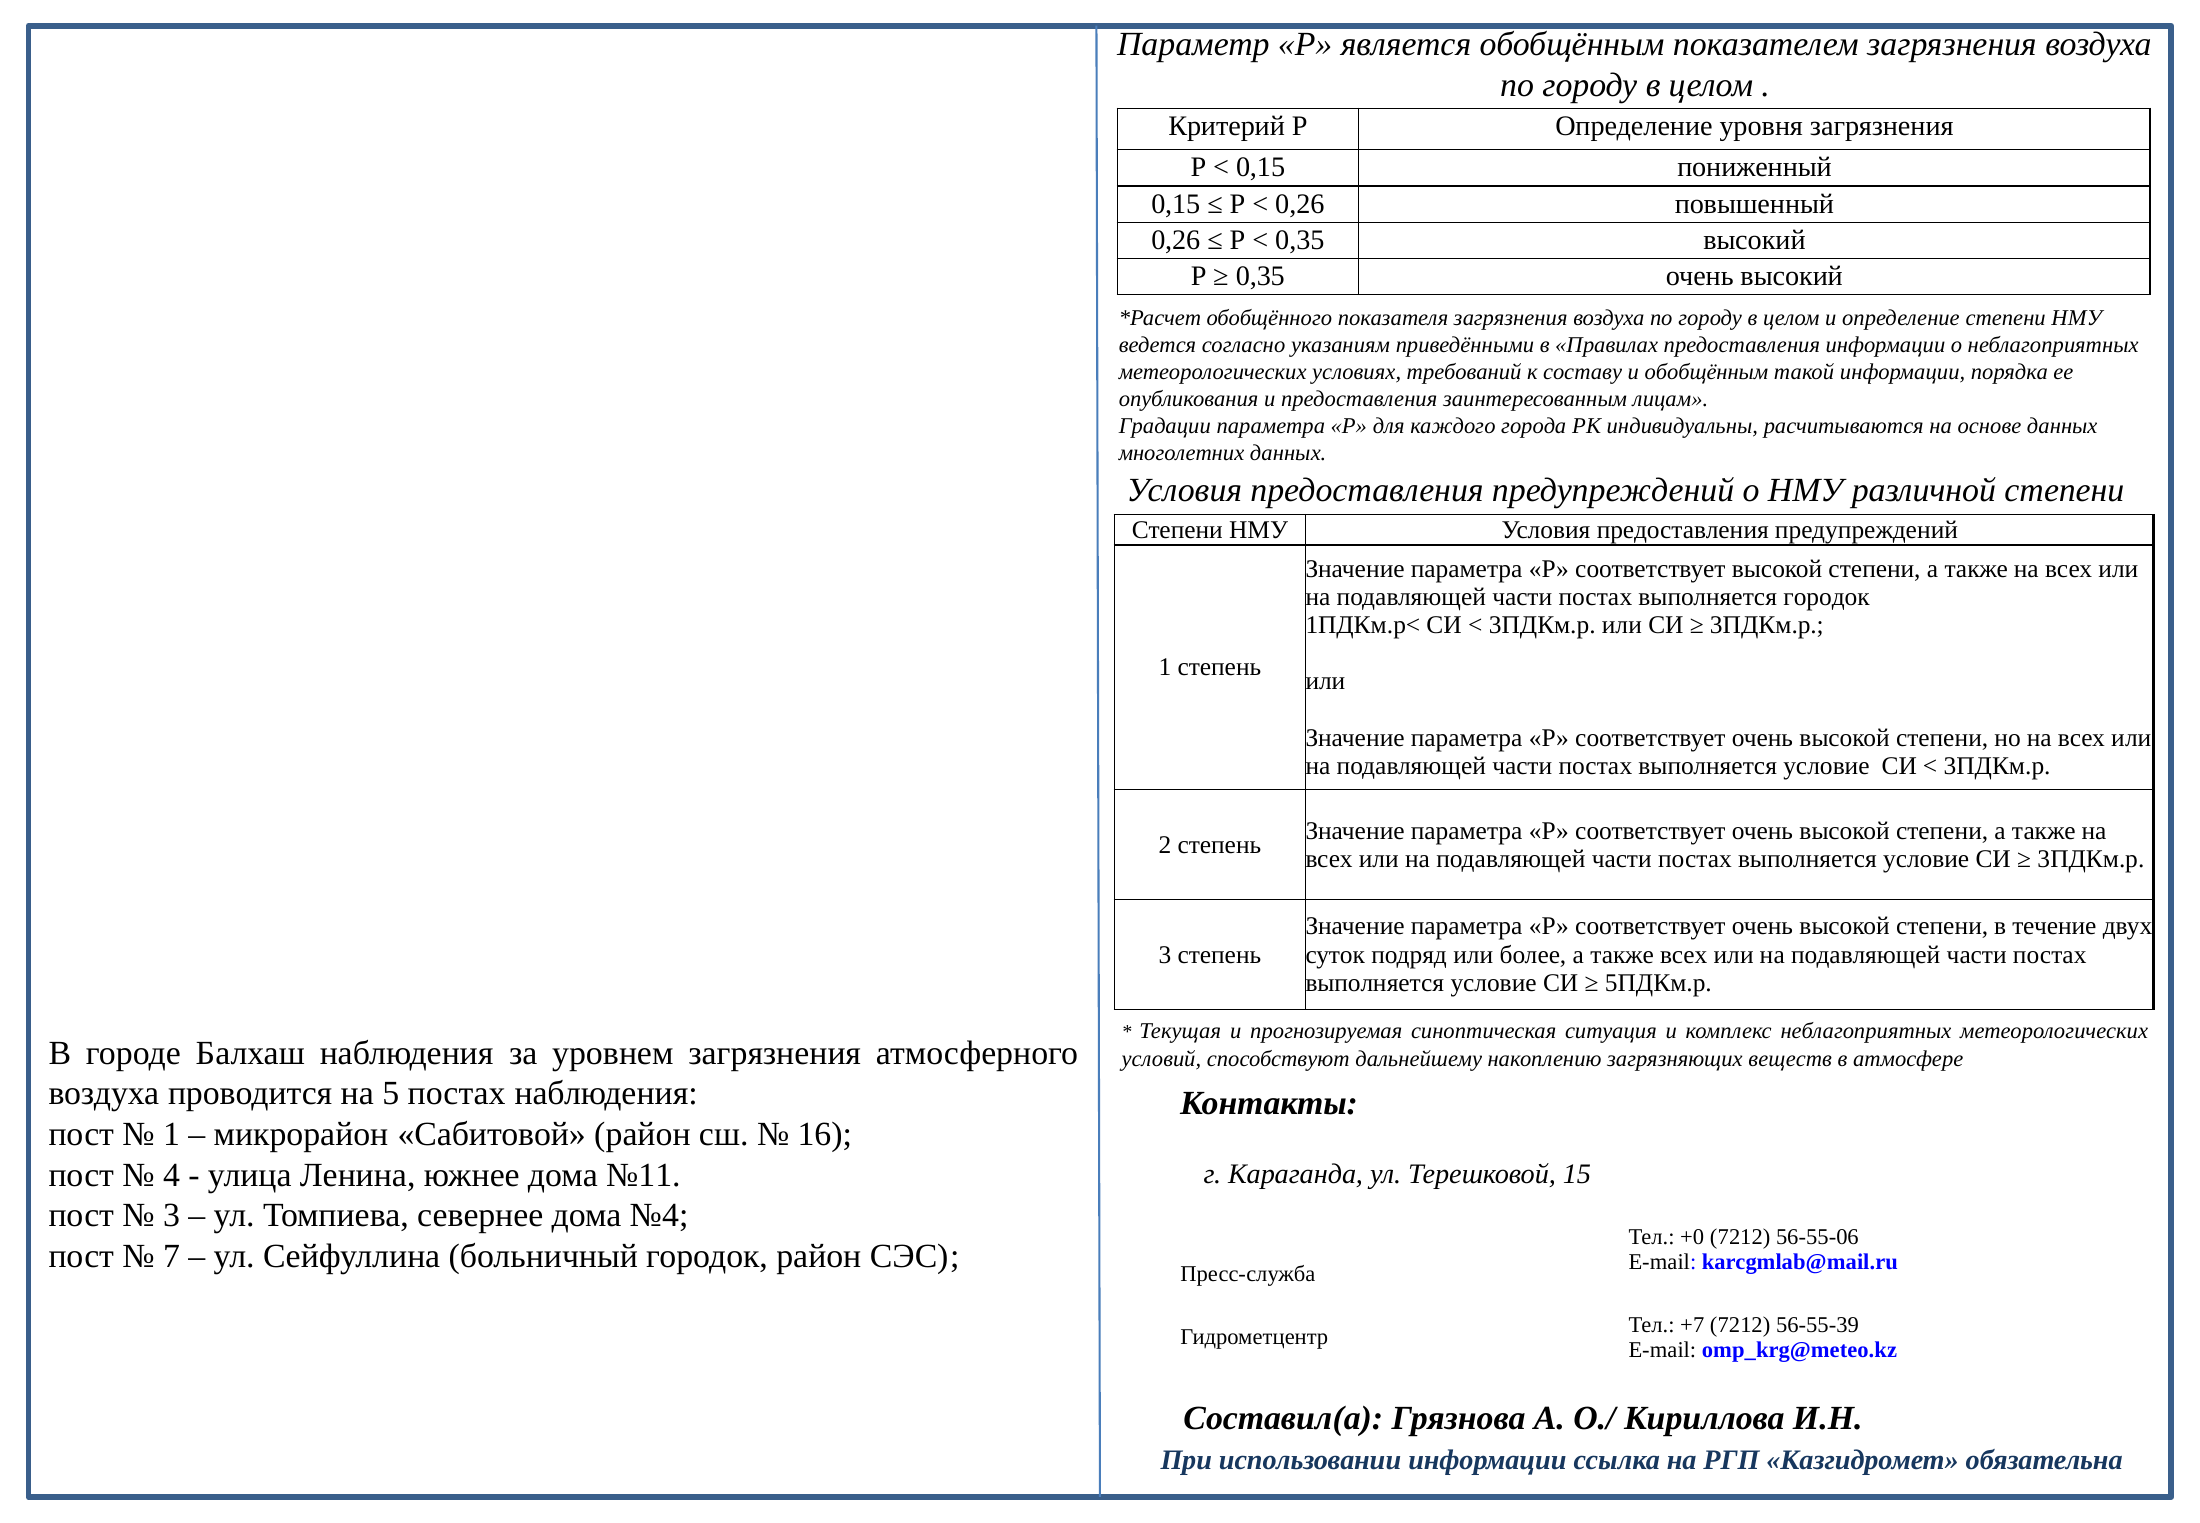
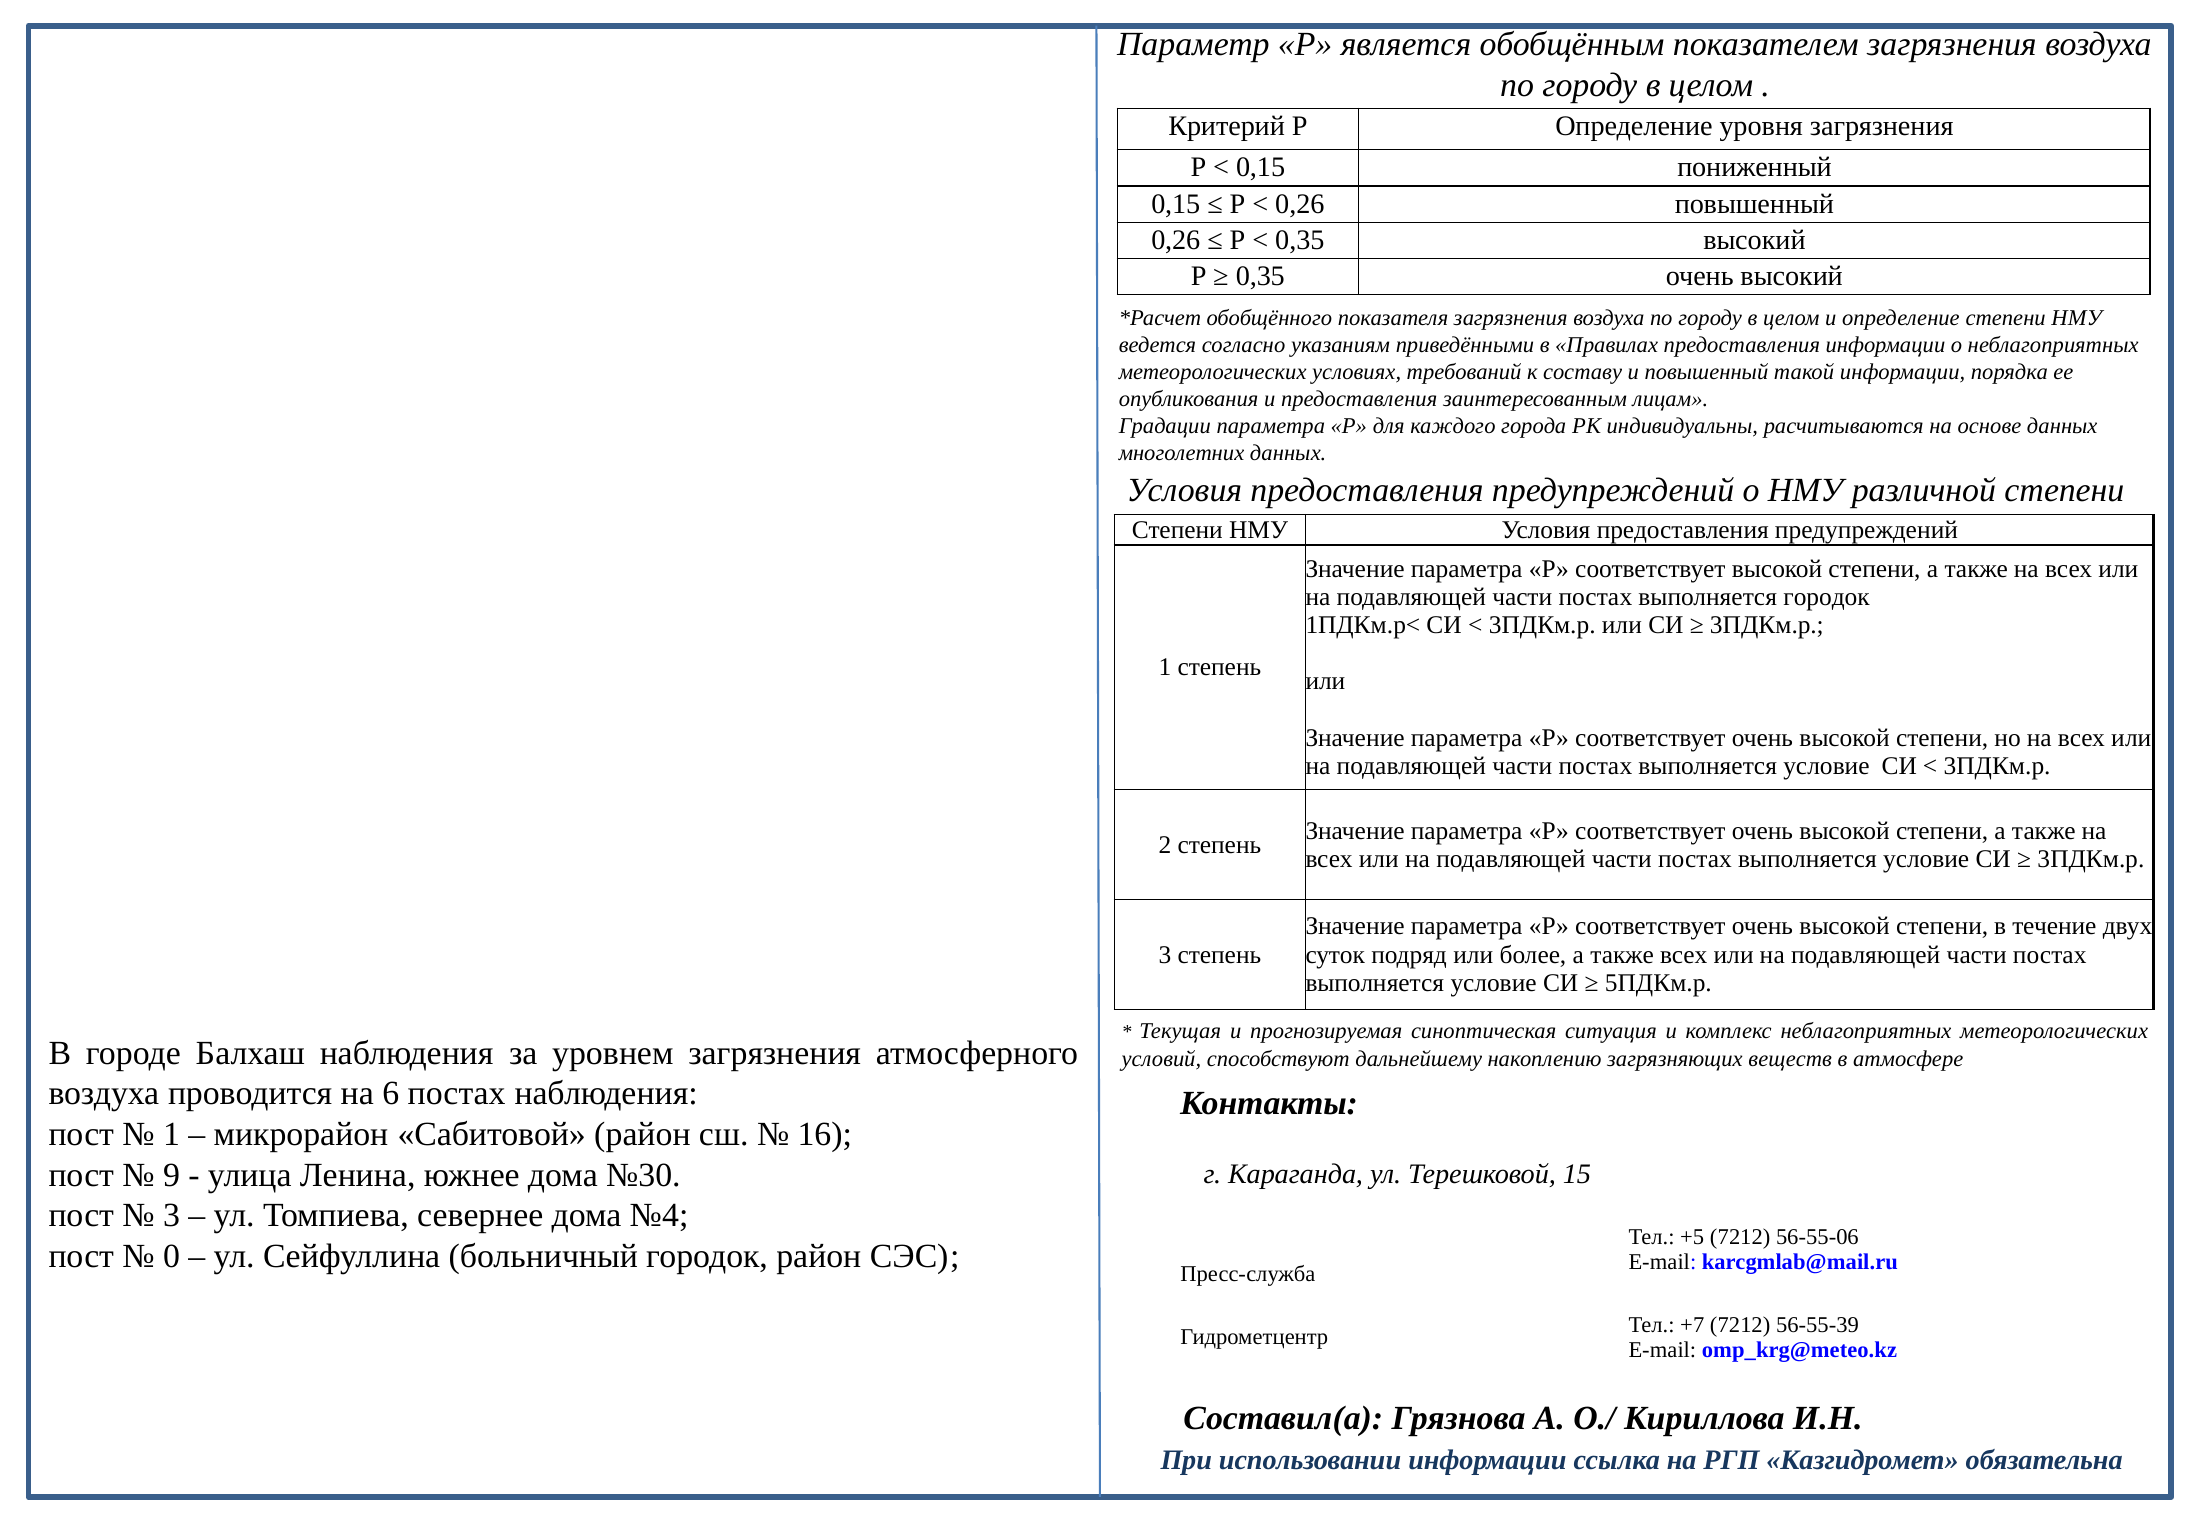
и обобщённым: обобщённым -> повышенный (1706, 372)
5: 5 -> 6 (391, 1094)
4: 4 -> 9 (171, 1175)
№11: №11 -> №30 (643, 1175)
+0: +0 -> +5 (1692, 1237)
7: 7 -> 0 (171, 1256)
